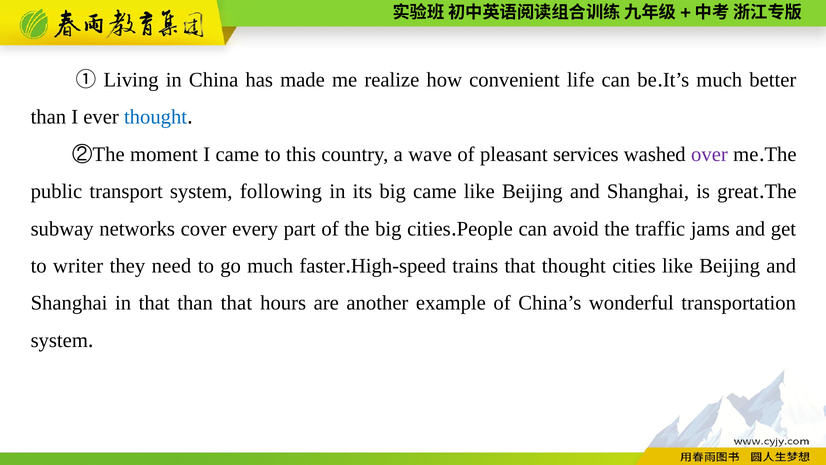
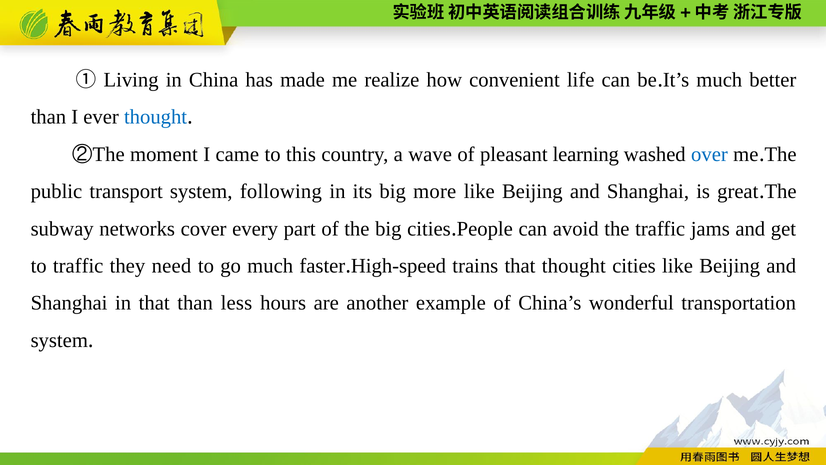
services: services -> learning (586, 154)
over colour: purple -> blue (709, 154)
big came: came -> more (435, 191)
to writer: writer -> traffic (78, 266)
than that: that -> less (236, 303)
